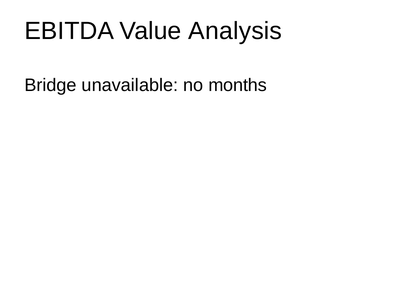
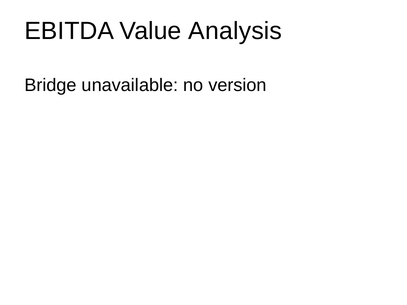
months: months -> version (238, 85)
